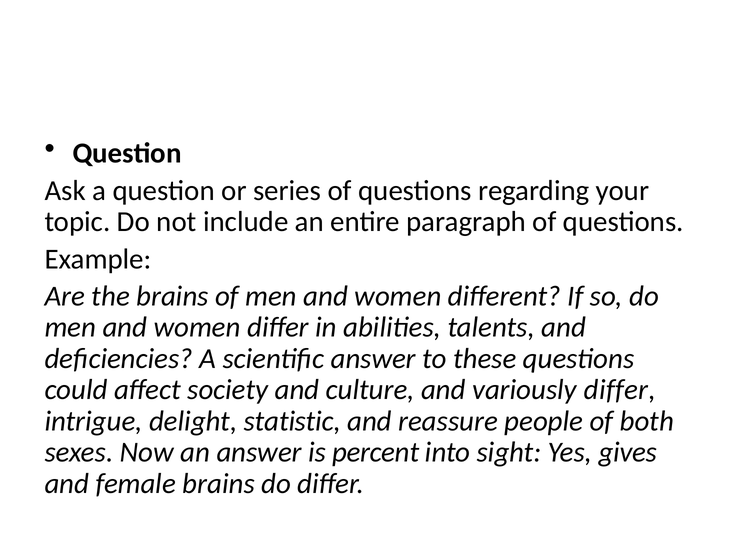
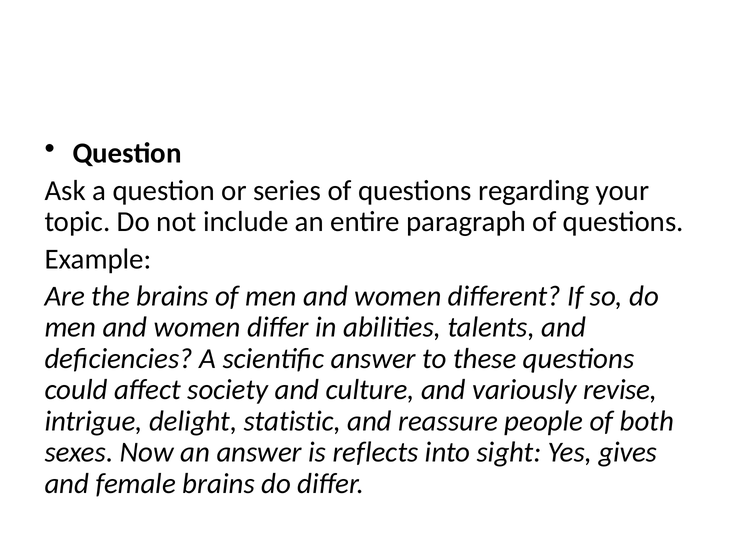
variously differ: differ -> revise (620, 390)
percent: percent -> reflects (375, 452)
